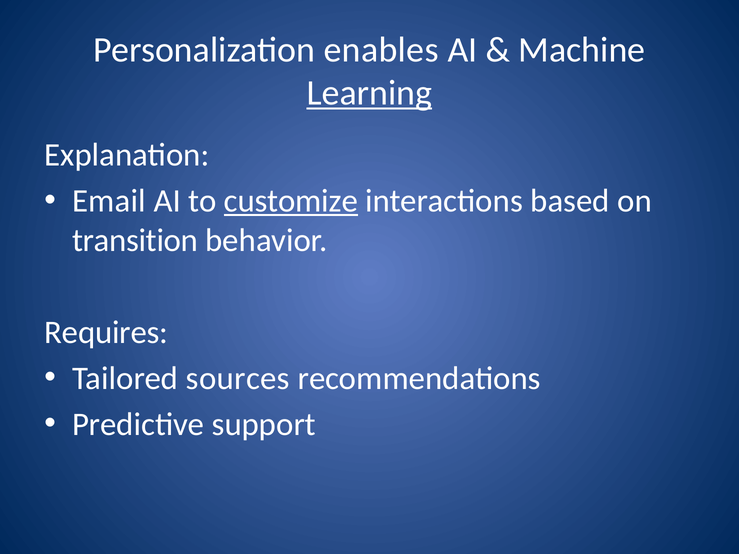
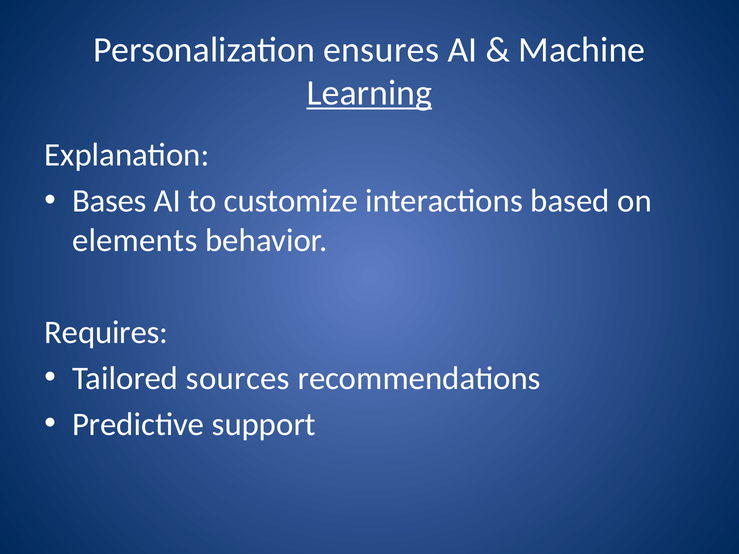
enables: enables -> ensures (381, 50)
Email: Email -> Bases (109, 201)
customize underline: present -> none (291, 201)
transition: transition -> elements (135, 240)
